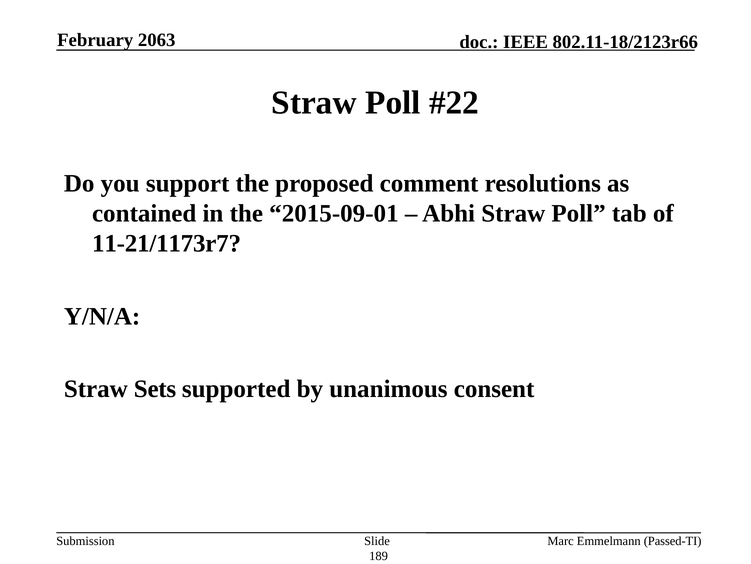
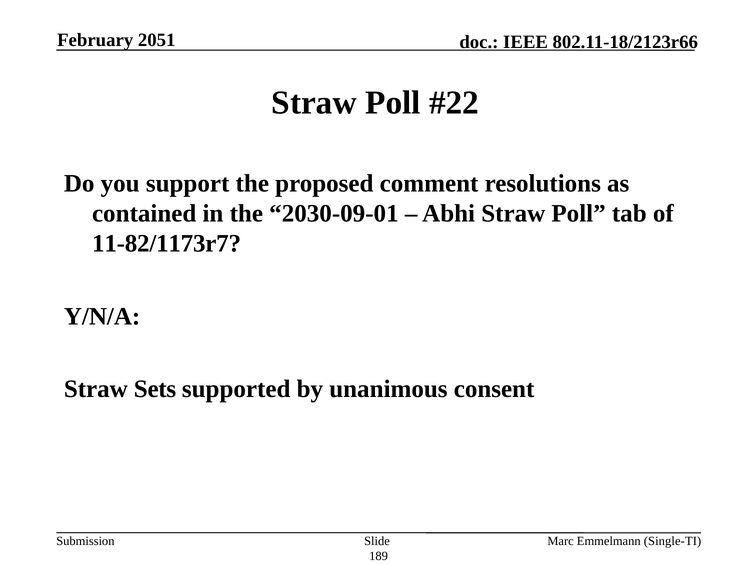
2063: 2063 -> 2051 (157, 40)
2015-09-01: 2015-09-01 -> 2030-09-01 (334, 213)
11-21/1173r7: 11-21/1173r7 -> 11-82/1173r7 (167, 243)
Passed-TI: Passed-TI -> Single-TI (673, 540)
